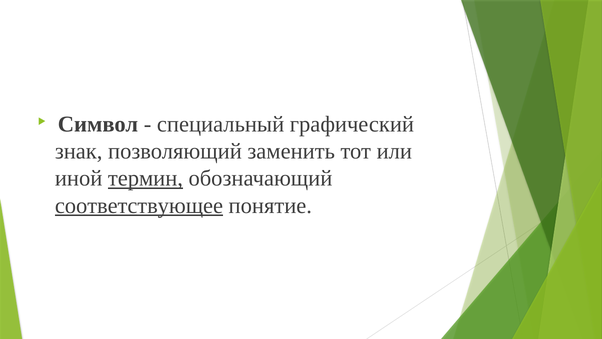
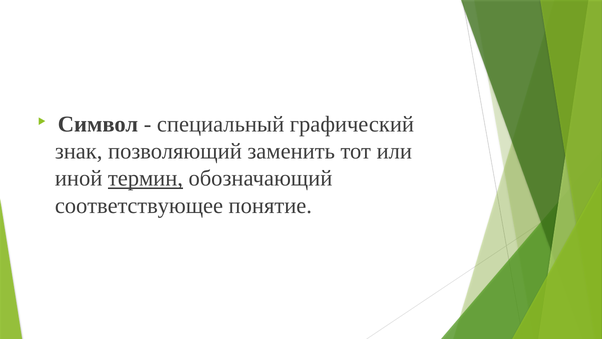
соответствующее underline: present -> none (139, 205)
